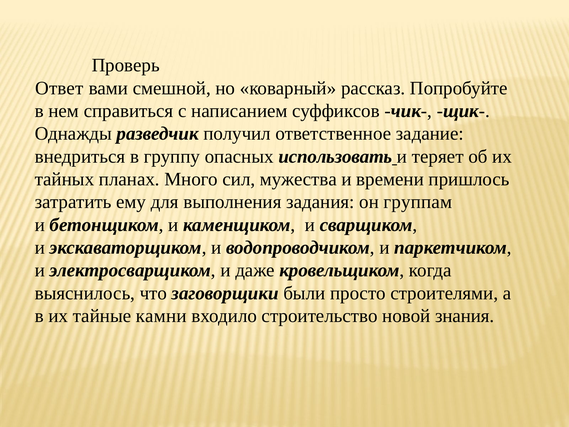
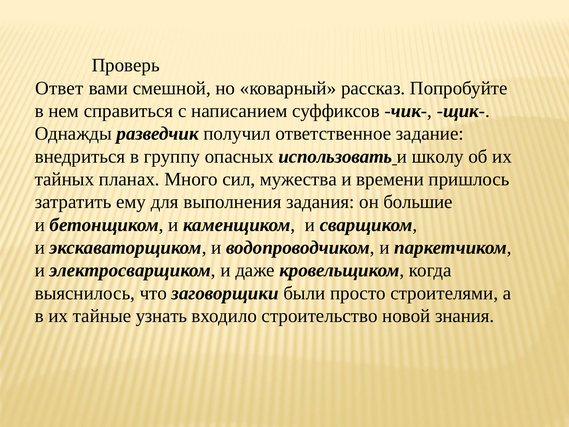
теряет: теряет -> школу (438, 156)
группам: группам -> большие (418, 202)
камни: камни -> узнать (161, 316)
